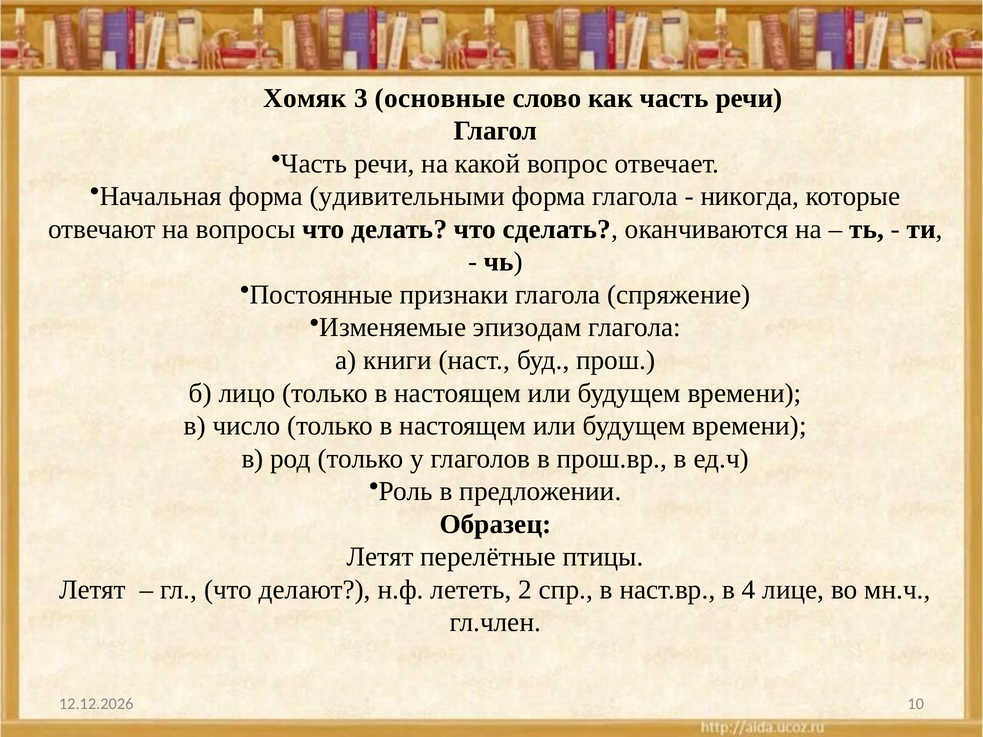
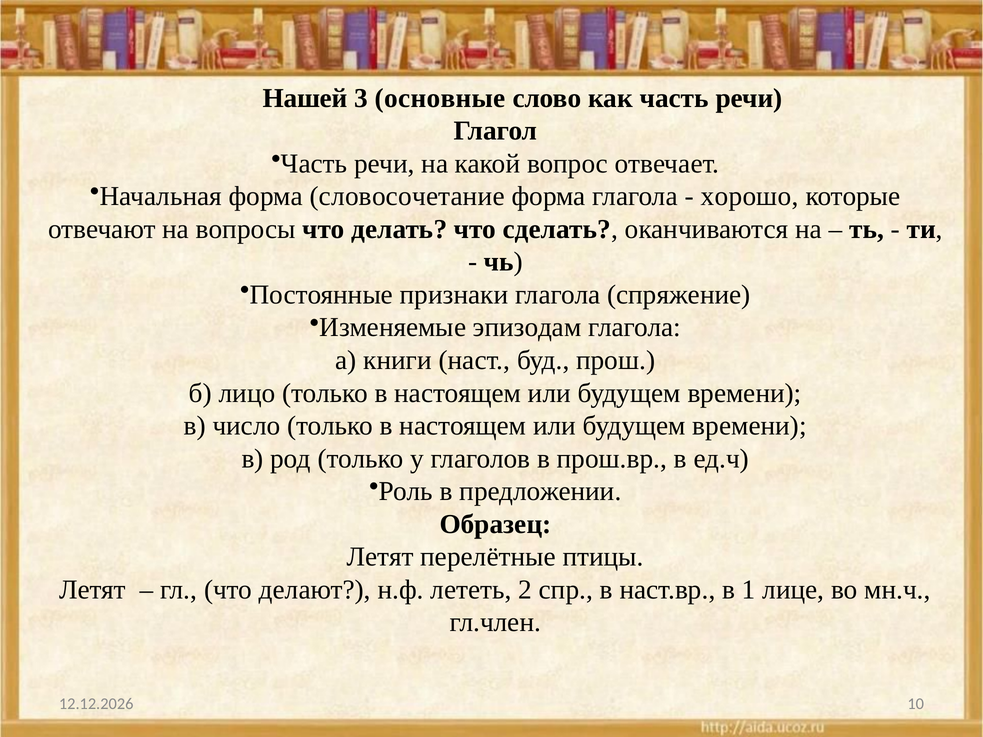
Хомяк: Хомяк -> Нашей (305, 98)
удивительными: удивительными -> словосочетание (407, 196)
никогда: никогда -> хорошо (750, 196)
4: 4 -> 1 (749, 590)
